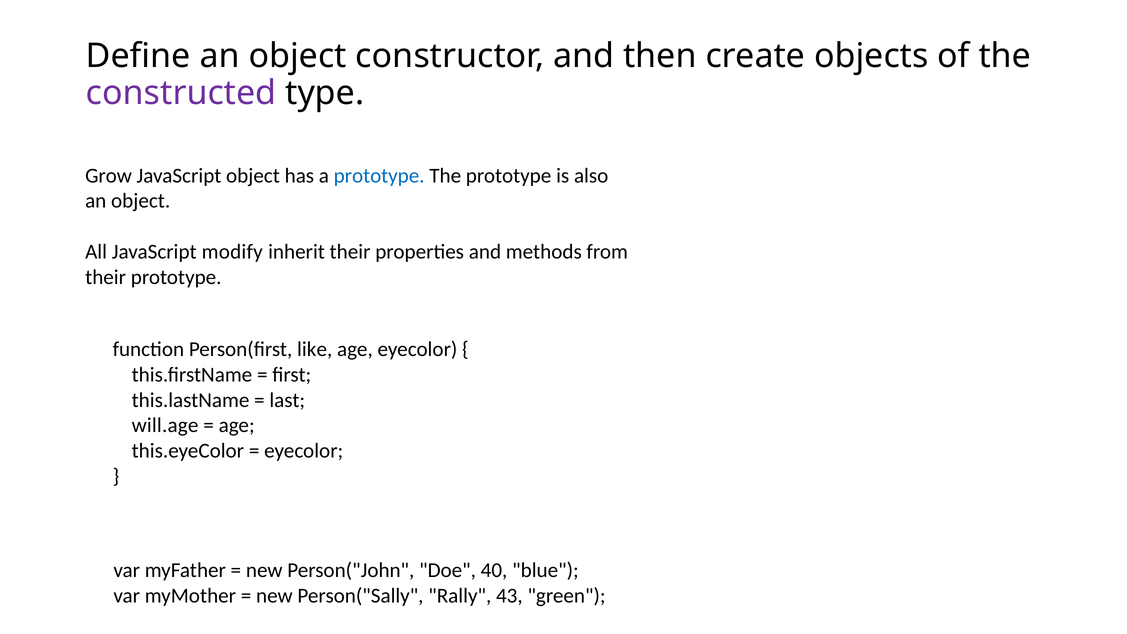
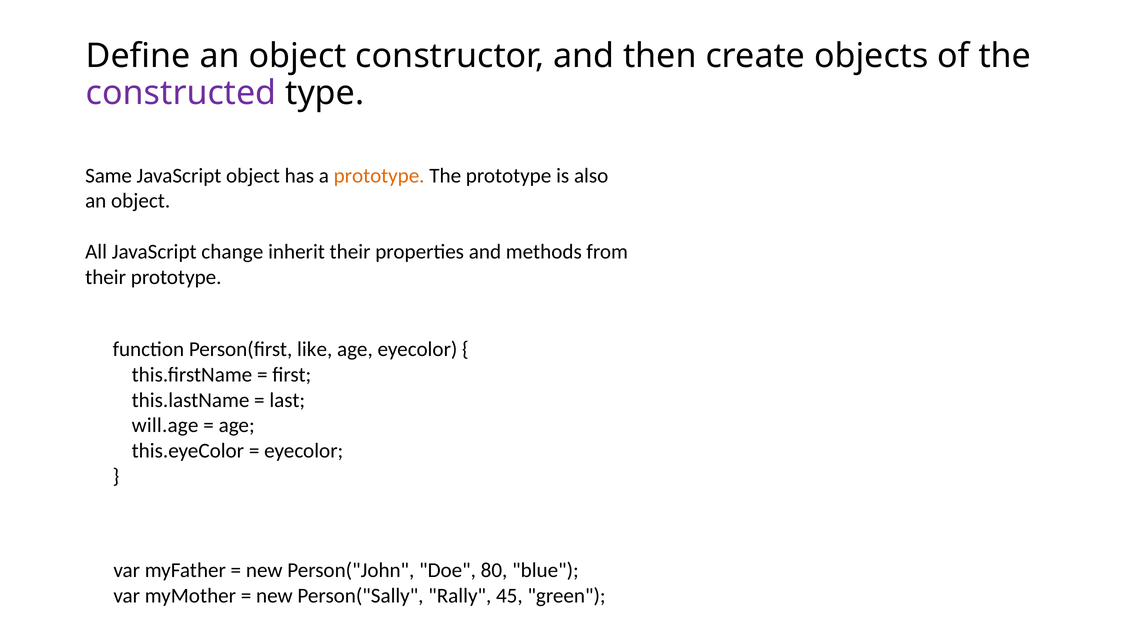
Grow: Grow -> Same (109, 176)
prototype colour: blue -> orange (379, 176)
modify: modify -> change (232, 252)
40: 40 -> 80 (494, 570)
43: 43 -> 45 (509, 596)
